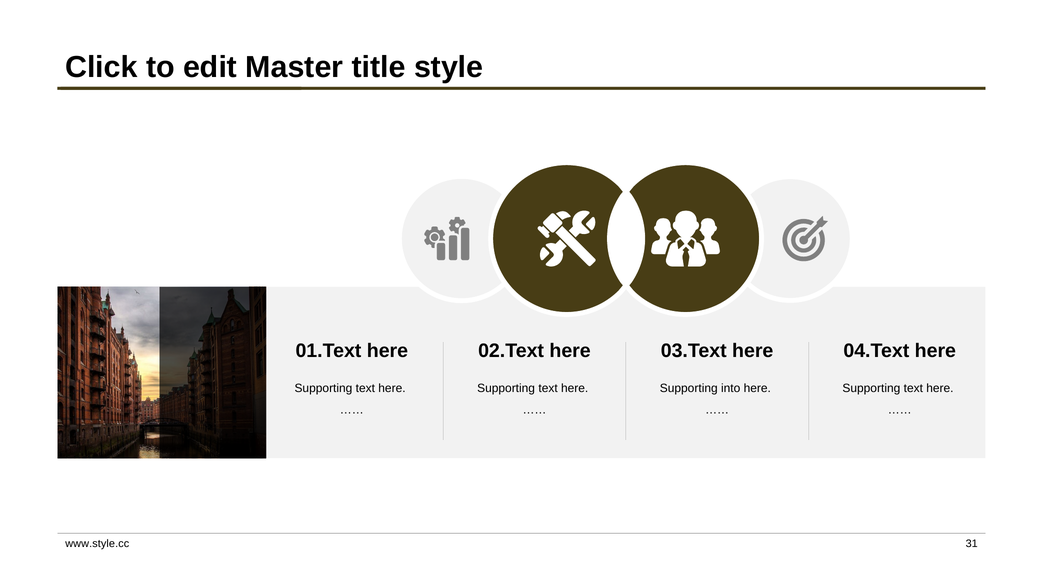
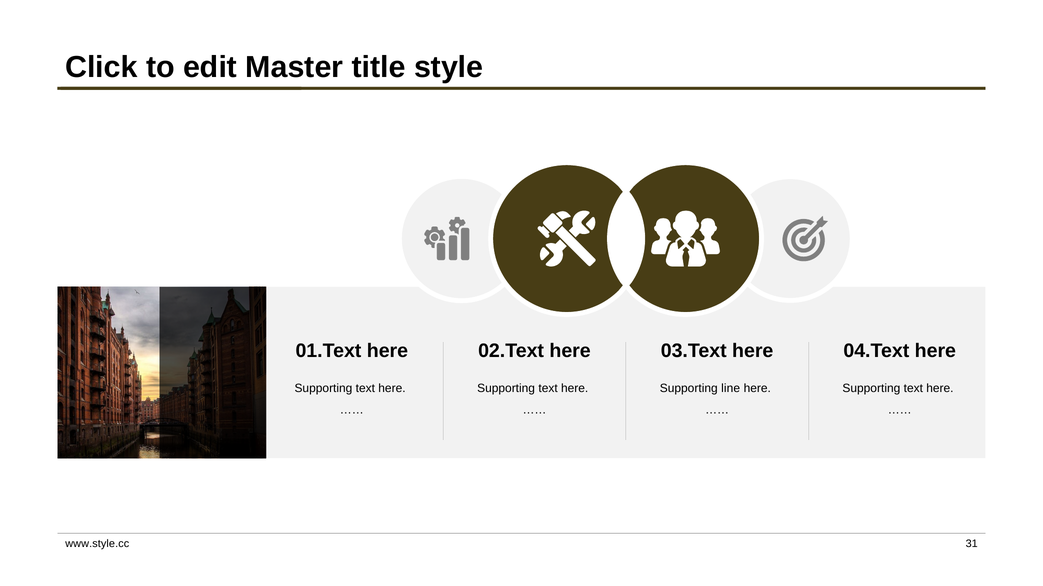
into: into -> line (731, 389)
